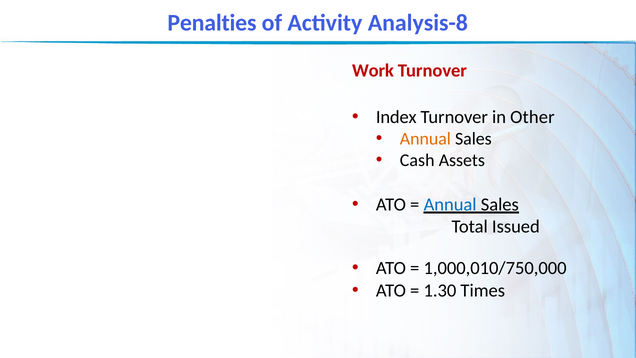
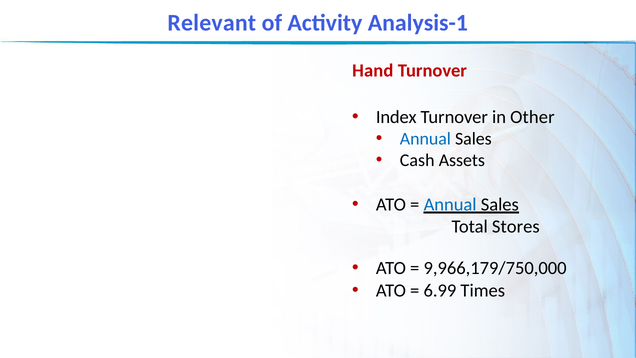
Penalties: Penalties -> Relevant (212, 23)
Analysis-8: Analysis-8 -> Analysis-1 (418, 23)
Work: Work -> Hand (373, 71)
Annual colour: orange -> blue (425, 139)
Issued: Issued -> Stores (516, 227)
1,000,010/750,000: 1,000,010/750,000 -> 9,966,179/750,000 (495, 268)
1.30: 1.30 -> 6.99 (440, 290)
